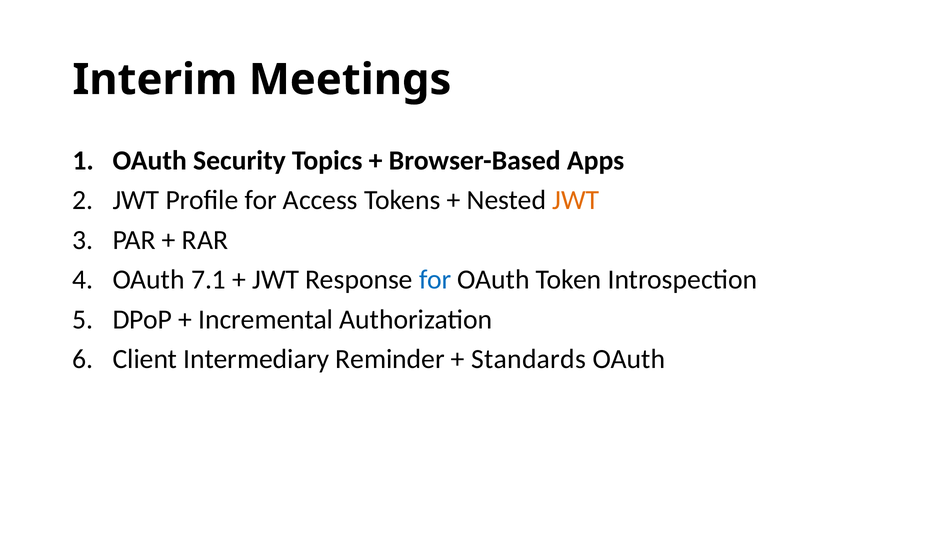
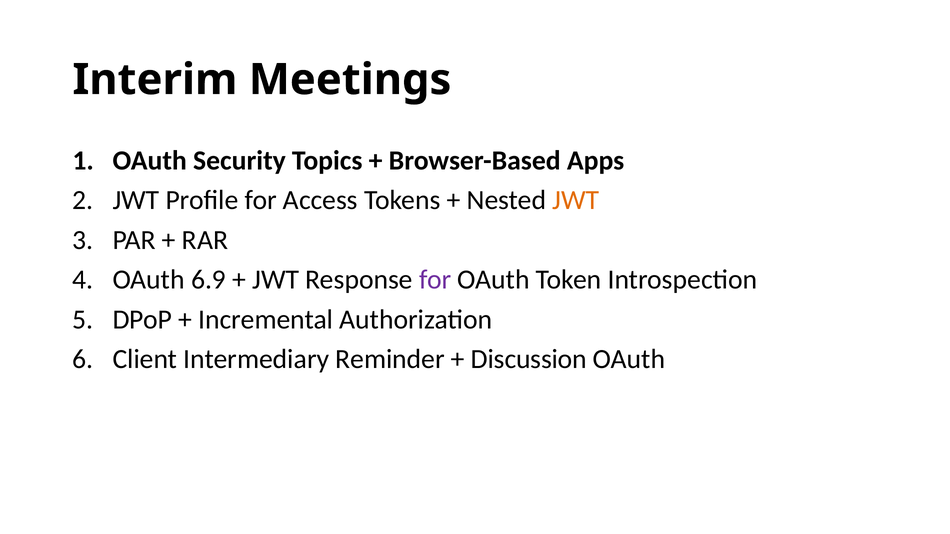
7.1: 7.1 -> 6.9 (209, 280)
for colour: blue -> purple (435, 280)
Standards: Standards -> Discussion (529, 359)
